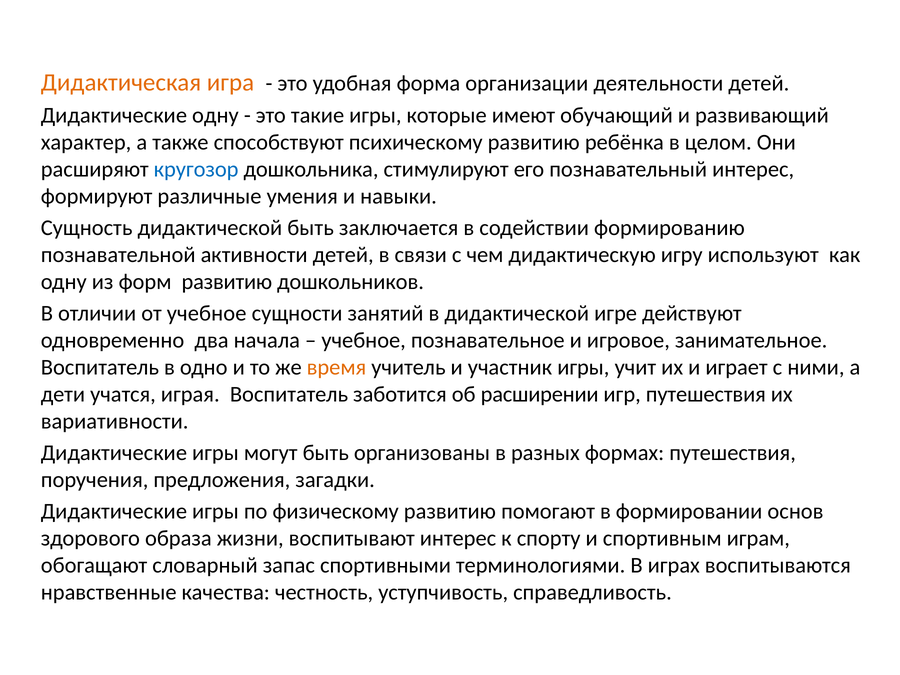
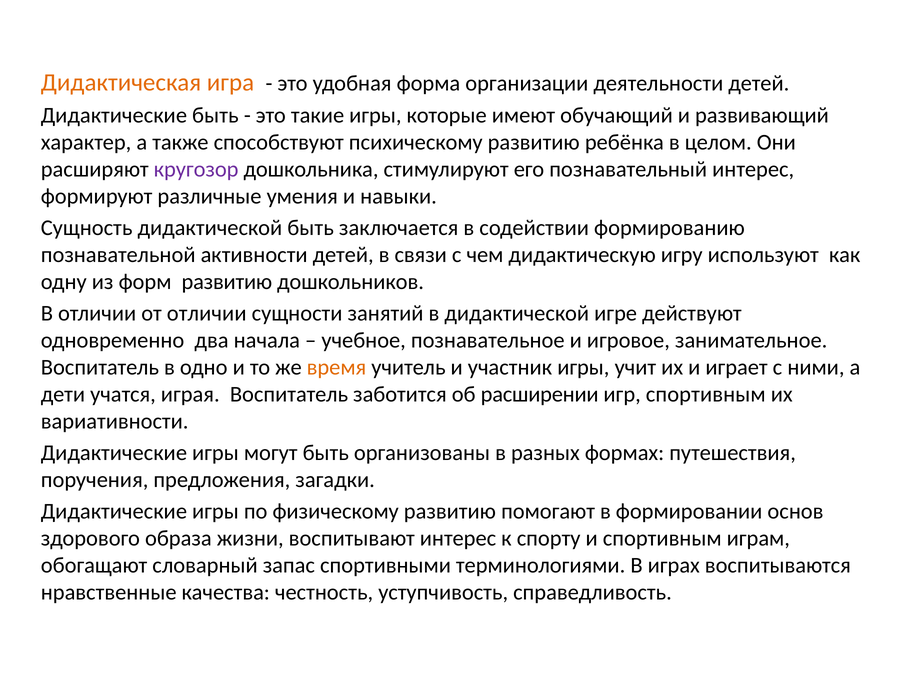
Дидактические одну: одну -> быть (215, 115)
кругозор colour: blue -> purple (196, 169)
от учебное: учебное -> отличии (207, 313)
игр путешествия: путешествия -> спортивным (706, 394)
